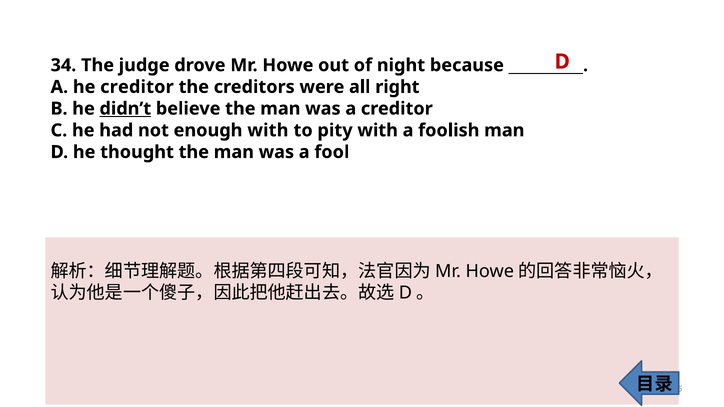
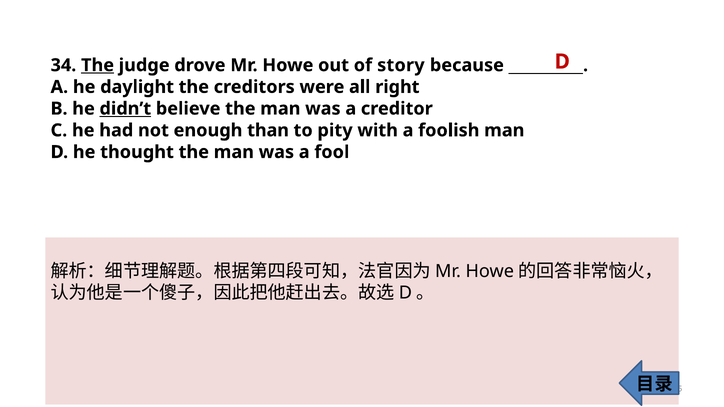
The underline: none -> present (98, 65)
night: night -> story (401, 65)
he creditor: creditor -> daylight (137, 87)
enough with: with -> than (268, 130)
